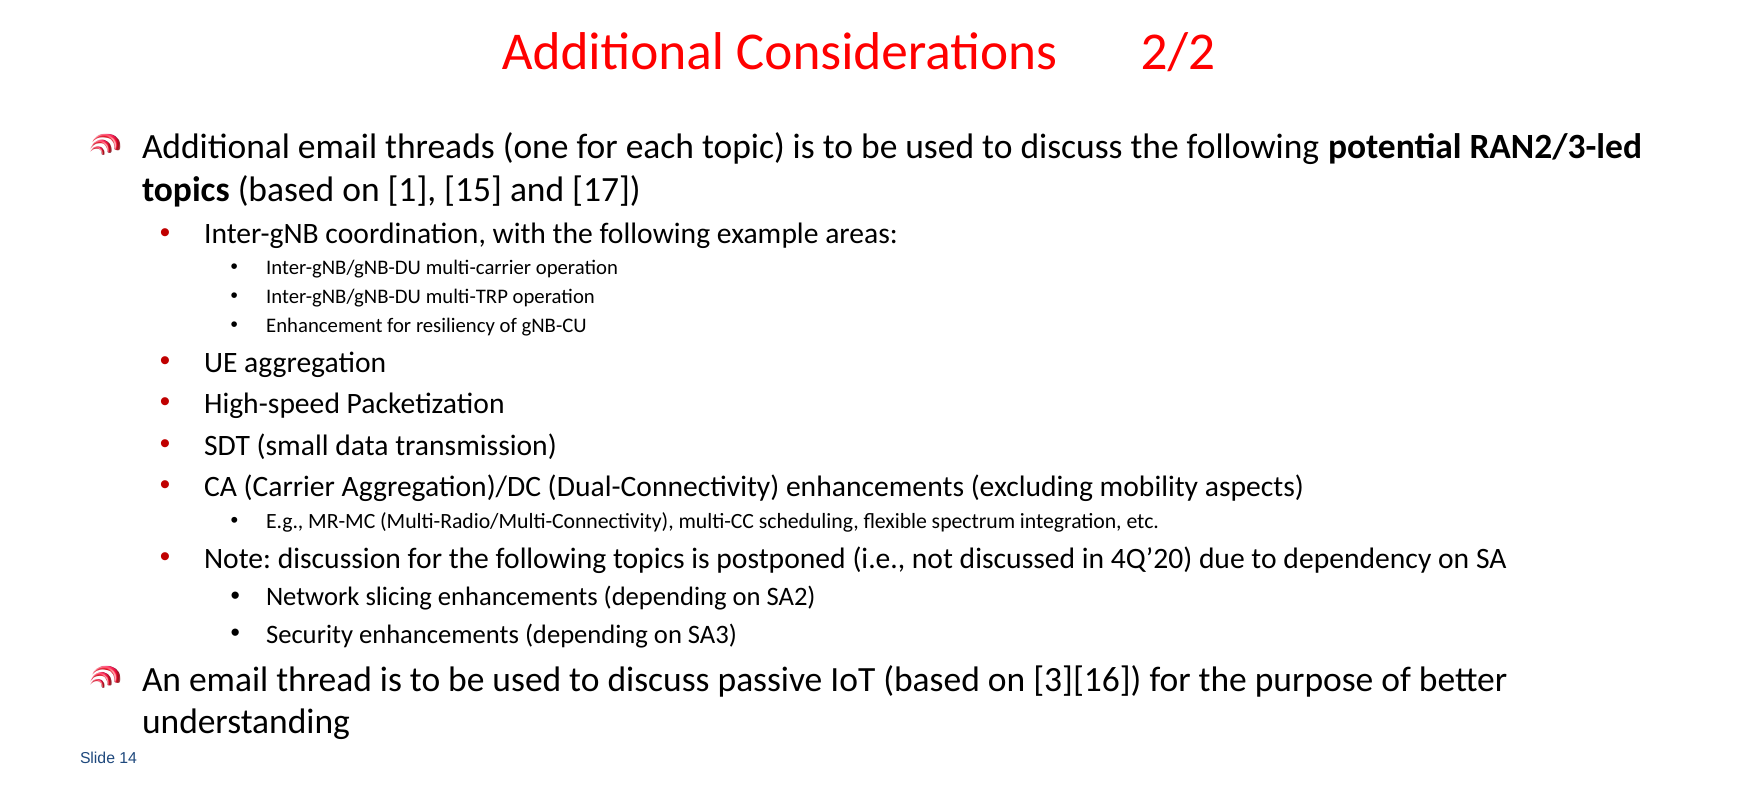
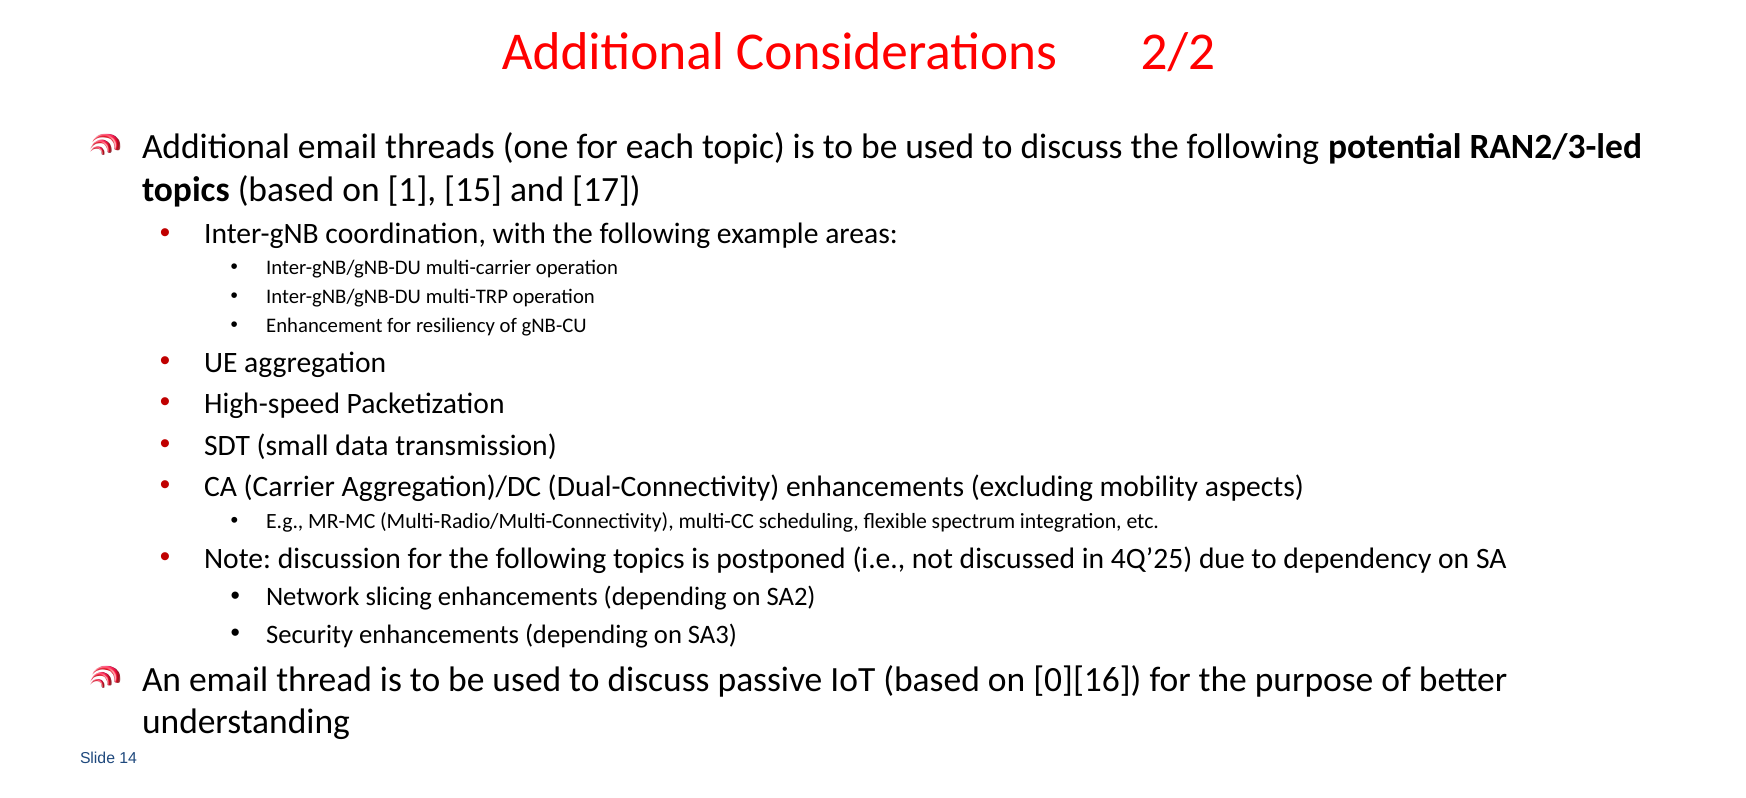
4Q’20: 4Q’20 -> 4Q’25 (1152, 559)
3][16: 3][16 -> 0][16 (1087, 680)
